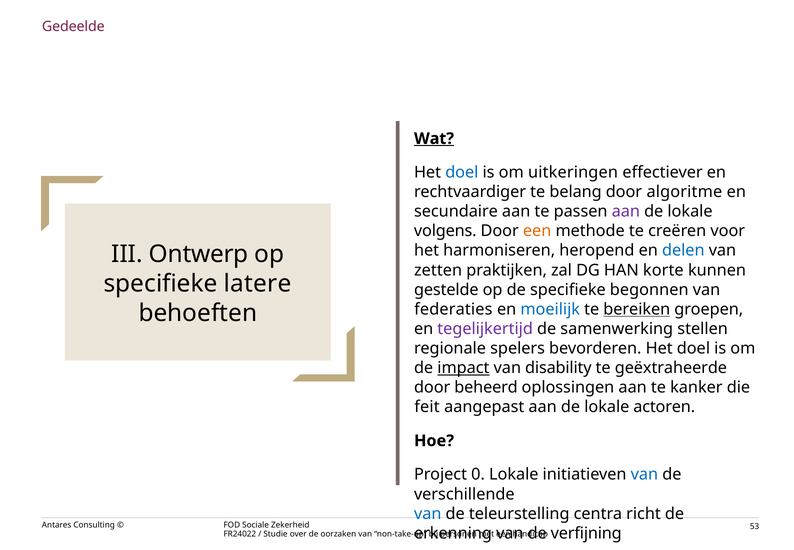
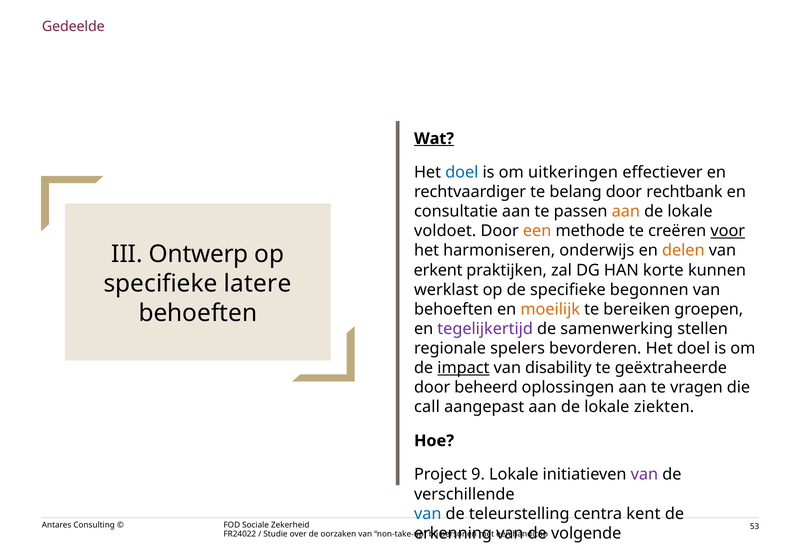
algoritme: algoritme -> rechtbank (685, 192)
secundaire: secundaire -> consultatie (456, 211)
aan colour: purple -> orange (626, 211)
volgens: volgens -> voldoet (445, 231)
voor underline: none -> present (728, 231)
heropend: heropend -> onderwijs (597, 250)
delen colour: blue -> orange (683, 250)
zetten: zetten -> erkent (438, 270)
gestelde: gestelde -> werklast (446, 290)
federaties: federaties -> behoeften (453, 309)
moeilijk colour: blue -> orange (550, 309)
bereiken underline: present -> none (637, 309)
kanker: kanker -> vragen (696, 387)
feit: feit -> call (427, 407)
actoren: actoren -> ziekten (664, 407)
0: 0 -> 9 (478, 474)
van colour: blue -> purple (644, 474)
richt: richt -> kent (643, 513)
verfijning: verfijning -> volgende (586, 533)
